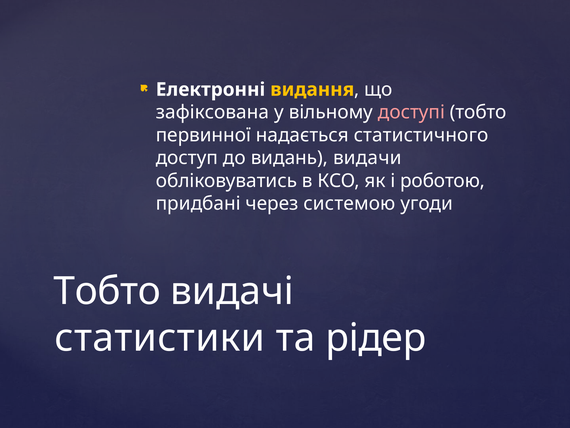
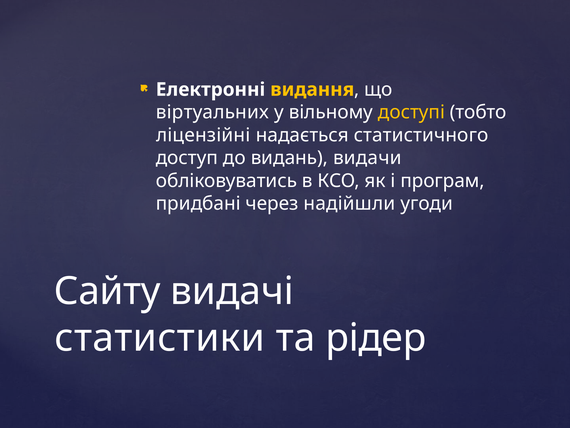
зафіксована: зафіксована -> віртуальних (212, 112)
доступі colour: pink -> yellow (411, 112)
первинної: первинної -> ліцензійні (203, 135)
роботою: роботою -> програм (443, 181)
системою: системою -> надійшли (349, 203)
Тобто: Тобто -> Сайту (107, 291)
